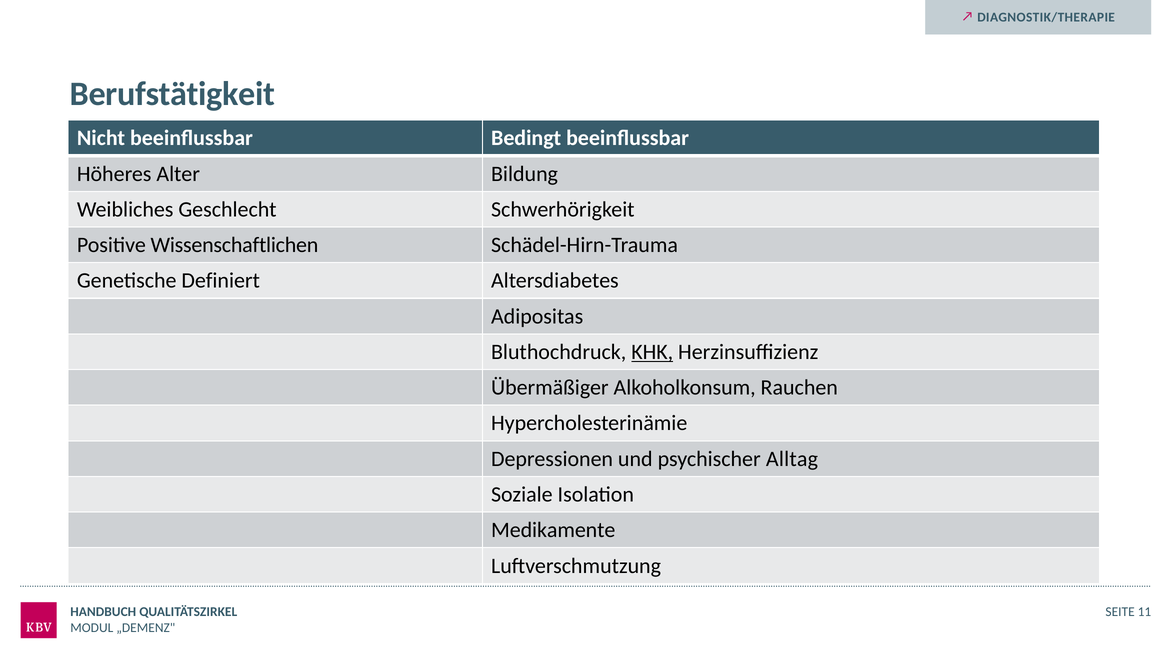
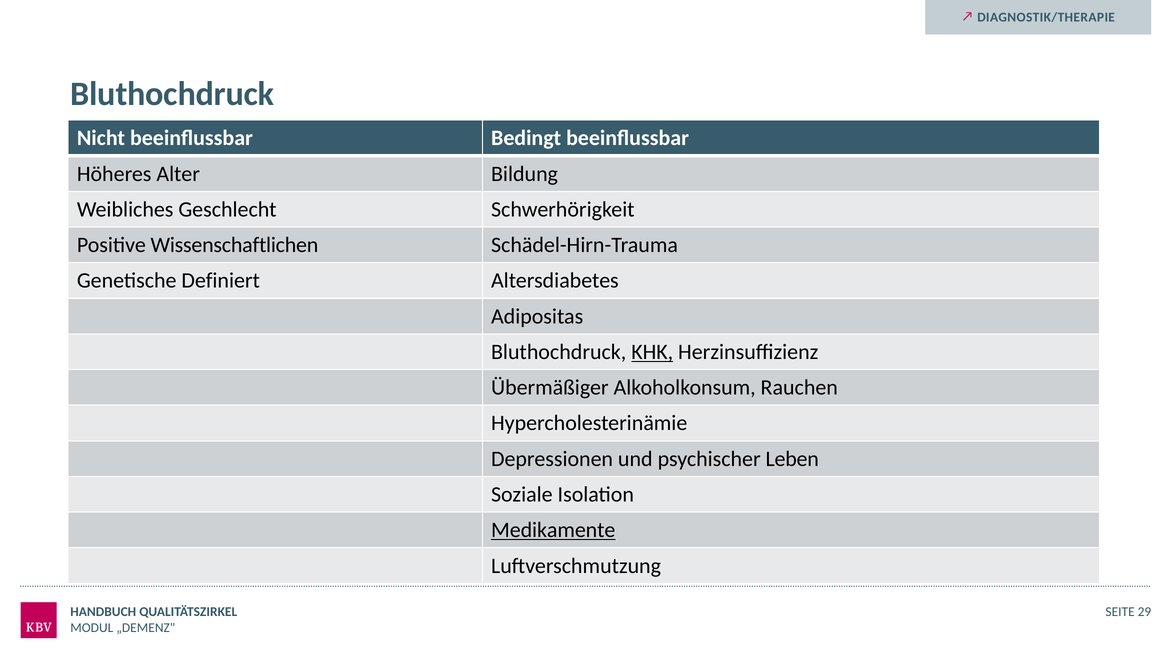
Berufstätigkeit: Berufstätigkeit -> Bluthochdruck (172, 94)
Alltag: Alltag -> Leben (792, 459)
Medikamente underline: none -> present (553, 530)
11: 11 -> 29 (1144, 612)
